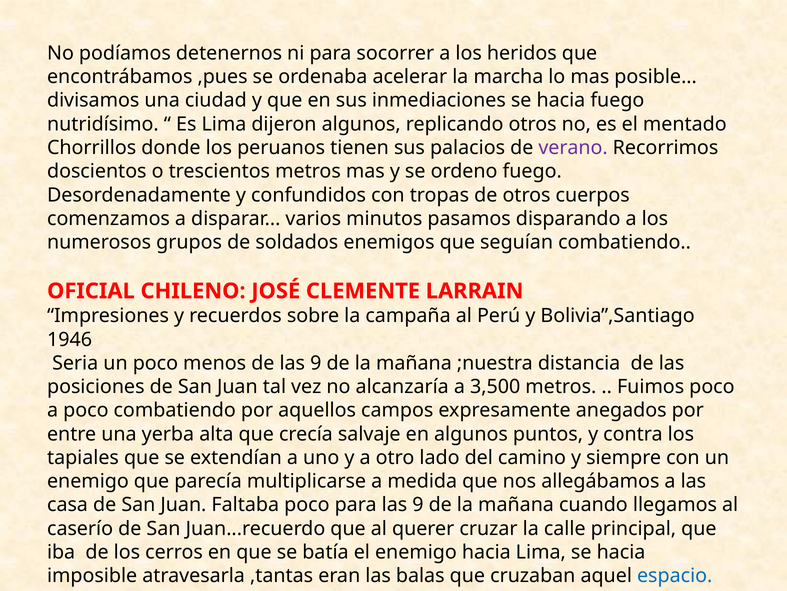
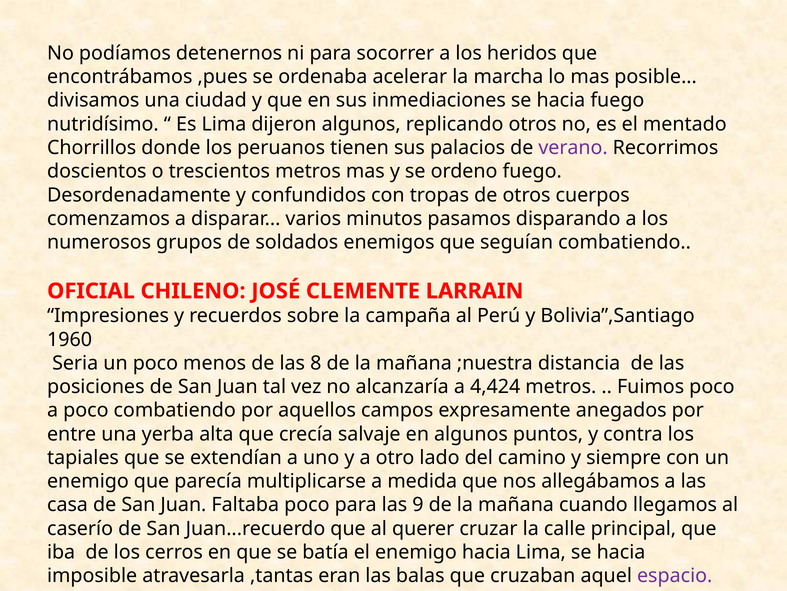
1946: 1946 -> 1960 (70, 339)
de las 9: 9 -> 8 (316, 363)
3,500: 3,500 -> 4,424 (495, 386)
espacio colour: blue -> purple (675, 575)
